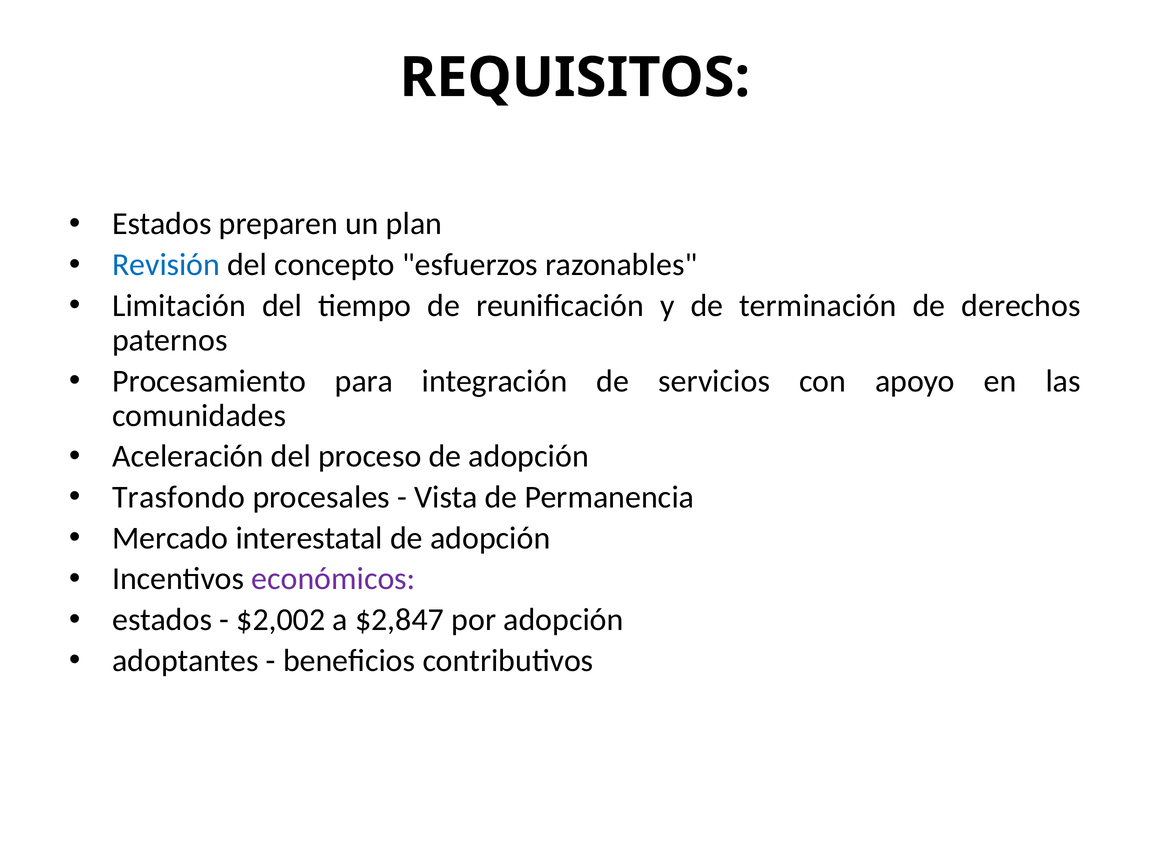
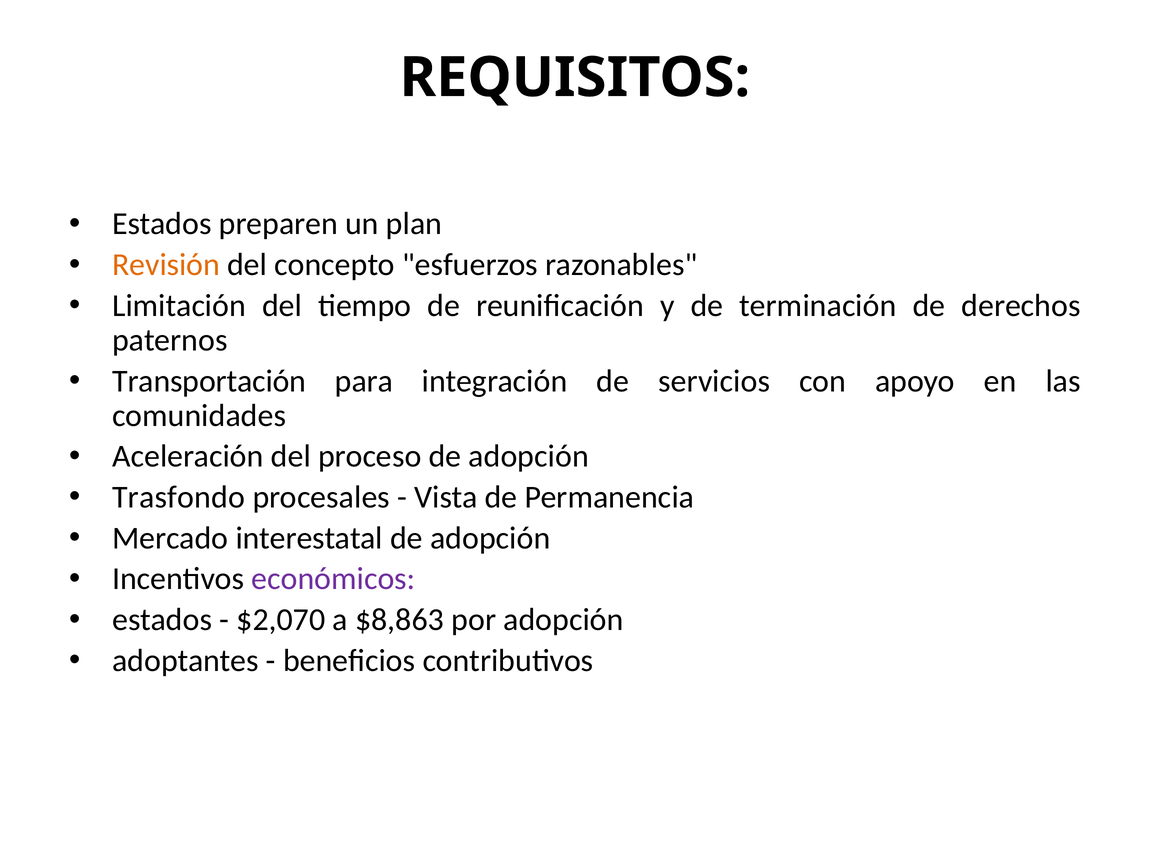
Revisión colour: blue -> orange (166, 265)
Procesamiento: Procesamiento -> Transportación (209, 381)
$2,002: $2,002 -> $2,070 (281, 620)
$2,847: $2,847 -> $8,863 (399, 620)
